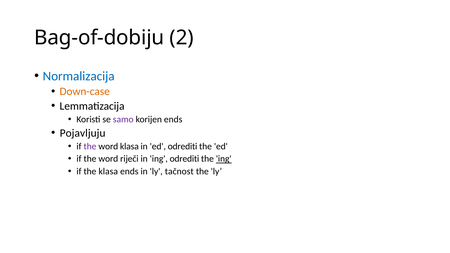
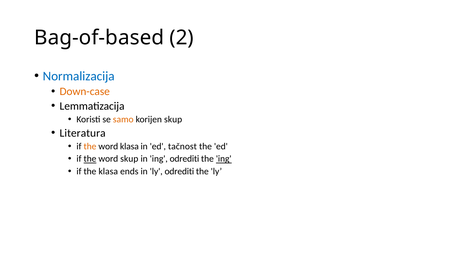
Bag-of-dobiju: Bag-of-dobiju -> Bag-of-based (99, 38)
samo colour: purple -> orange (123, 120)
korijen ends: ends -> skup (173, 120)
Pojavljuju: Pojavljuju -> Literatura (83, 133)
the colour: purple -> orange (90, 147)
ed odrediti: odrediti -> tačnost (182, 147)
the underline: none -> present (90, 159)
word riječi: riječi -> skup (129, 159)
ly tačnost: tačnost -> odrediti (179, 171)
